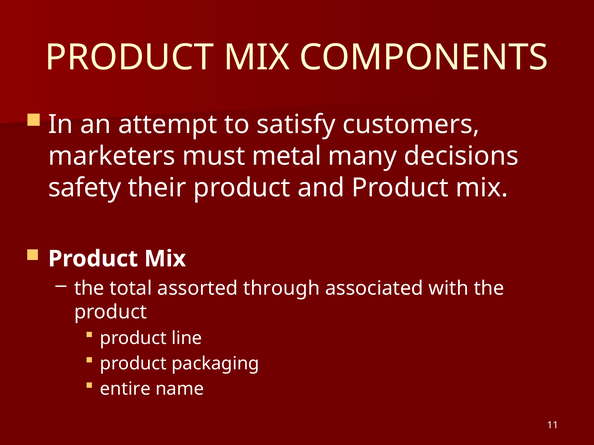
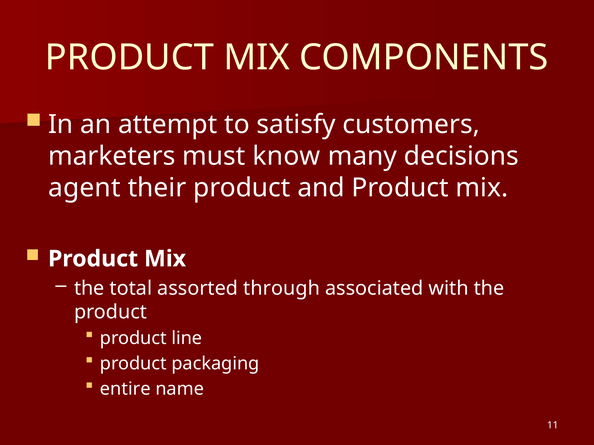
metal: metal -> know (286, 156)
safety: safety -> agent (84, 188)
